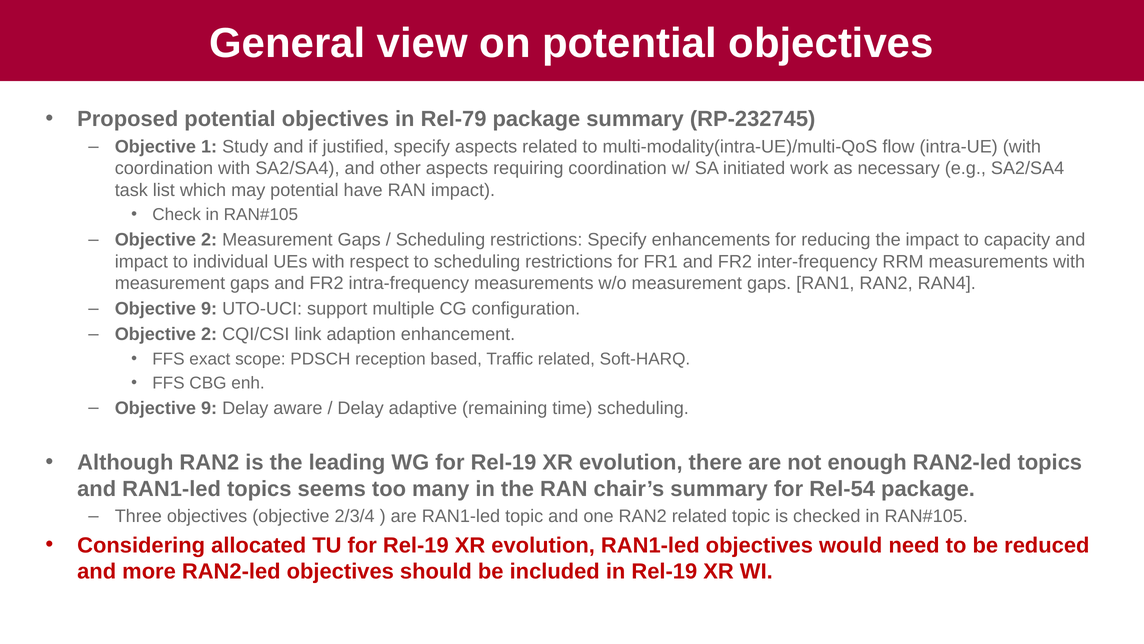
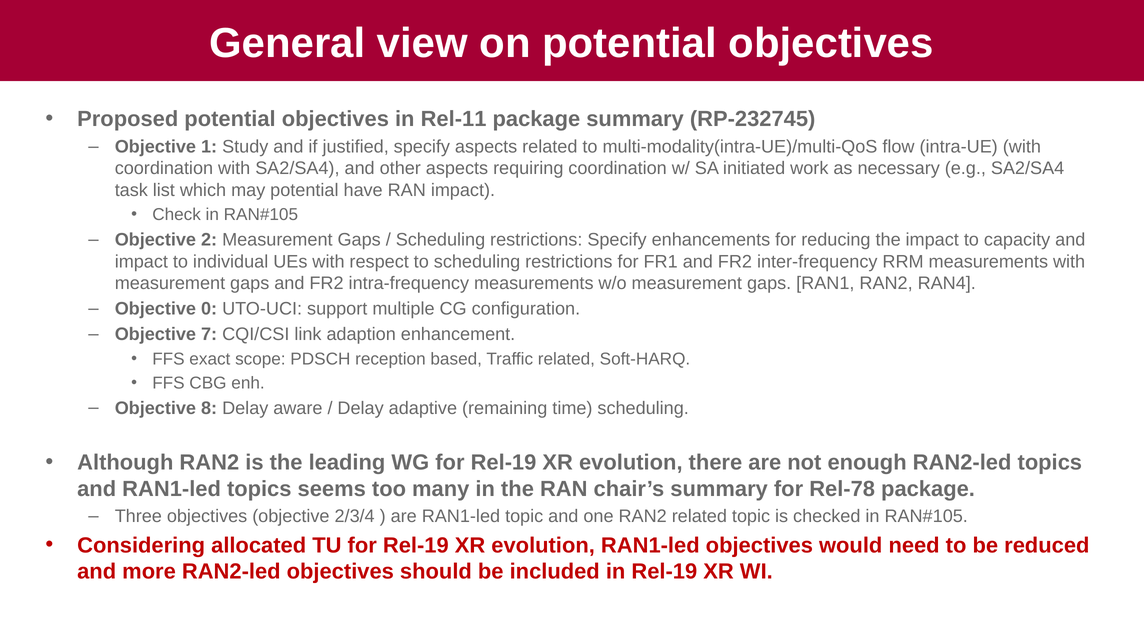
Rel-79: Rel-79 -> Rel-11 (454, 119)
9: 9 -> 0 (209, 309)
2: 2 -> 7 (209, 334)
9: 9 -> 8 (209, 408)
Rel-54: Rel-54 -> Rel-78 (842, 488)
